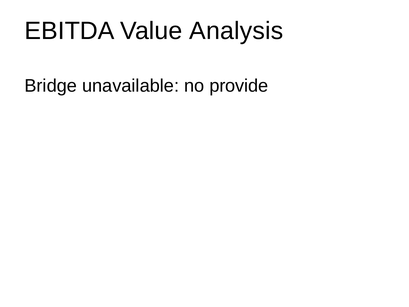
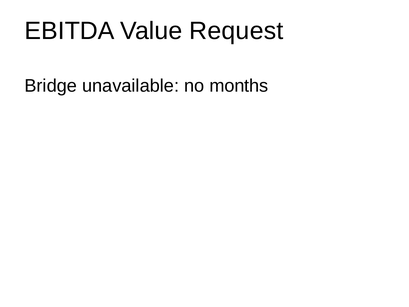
Analysis: Analysis -> Request (236, 31)
provide: provide -> months (239, 86)
